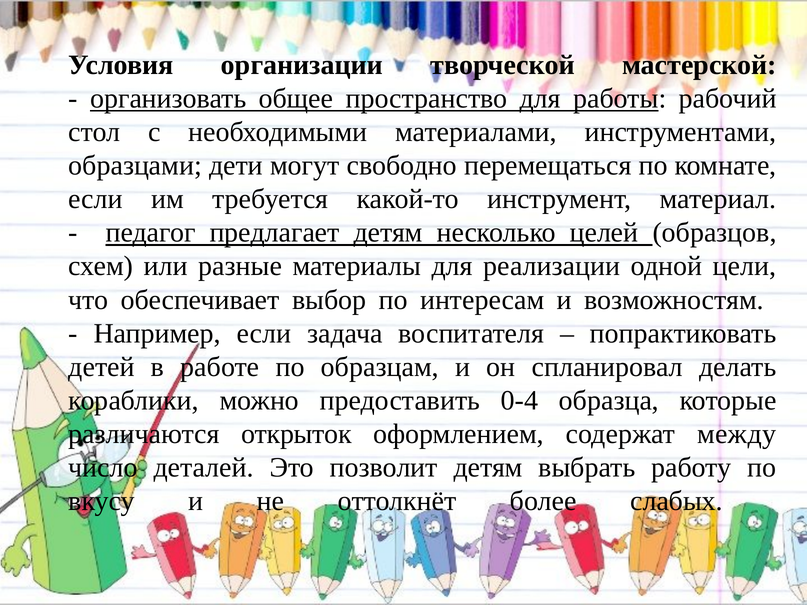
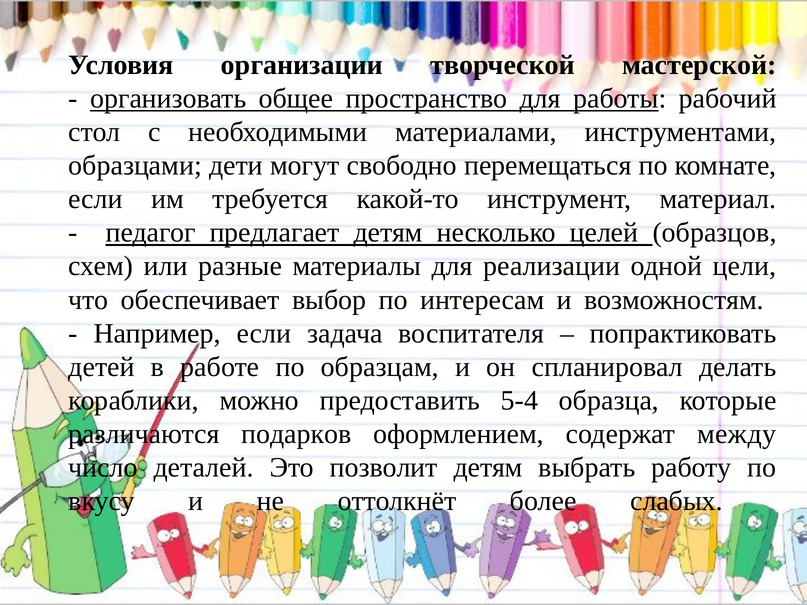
0-4: 0-4 -> 5-4 (520, 401)
открыток: открыток -> подарков (296, 434)
